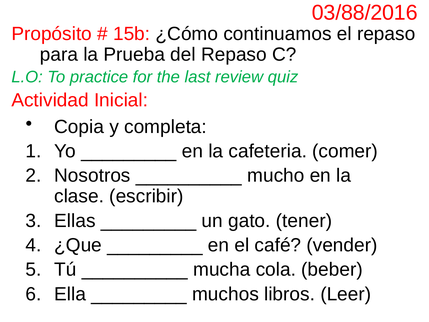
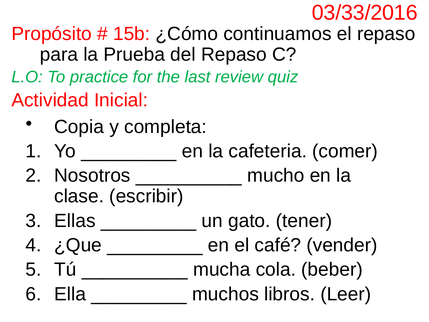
03/88/2016: 03/88/2016 -> 03/33/2016 (365, 13)
